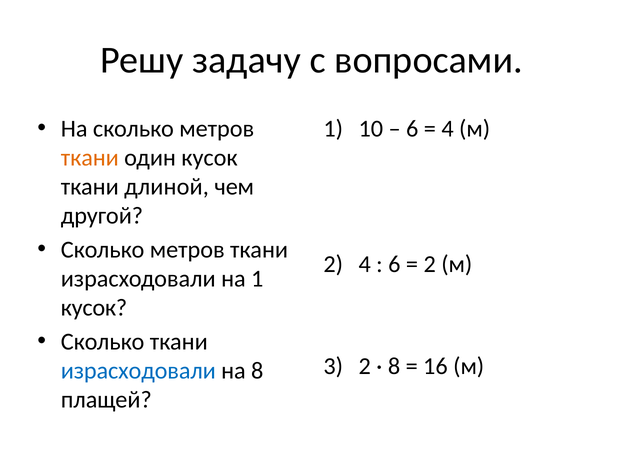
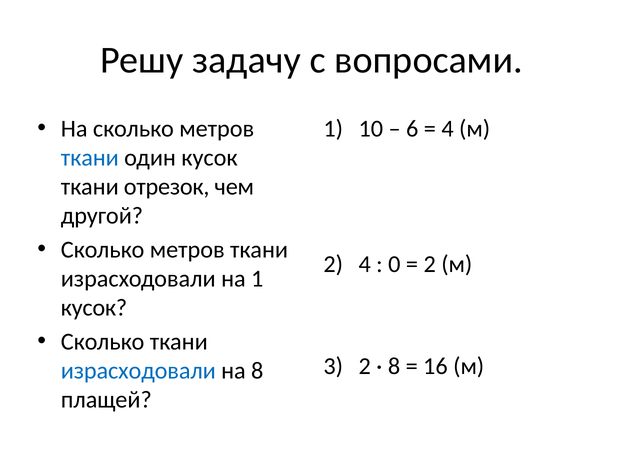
ткани colour: orange -> blue (90, 158)
длиной: длиной -> отрезок (167, 187)
6: 6 -> 0 (394, 264)
